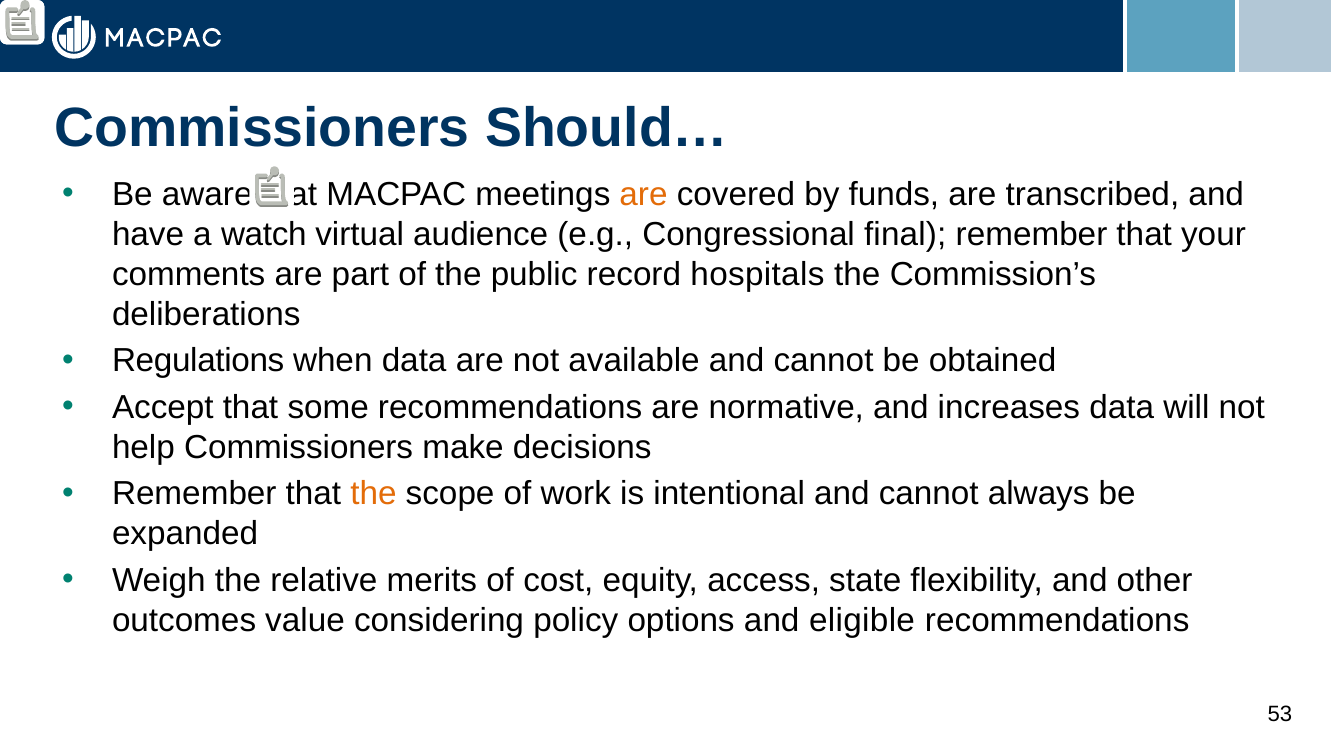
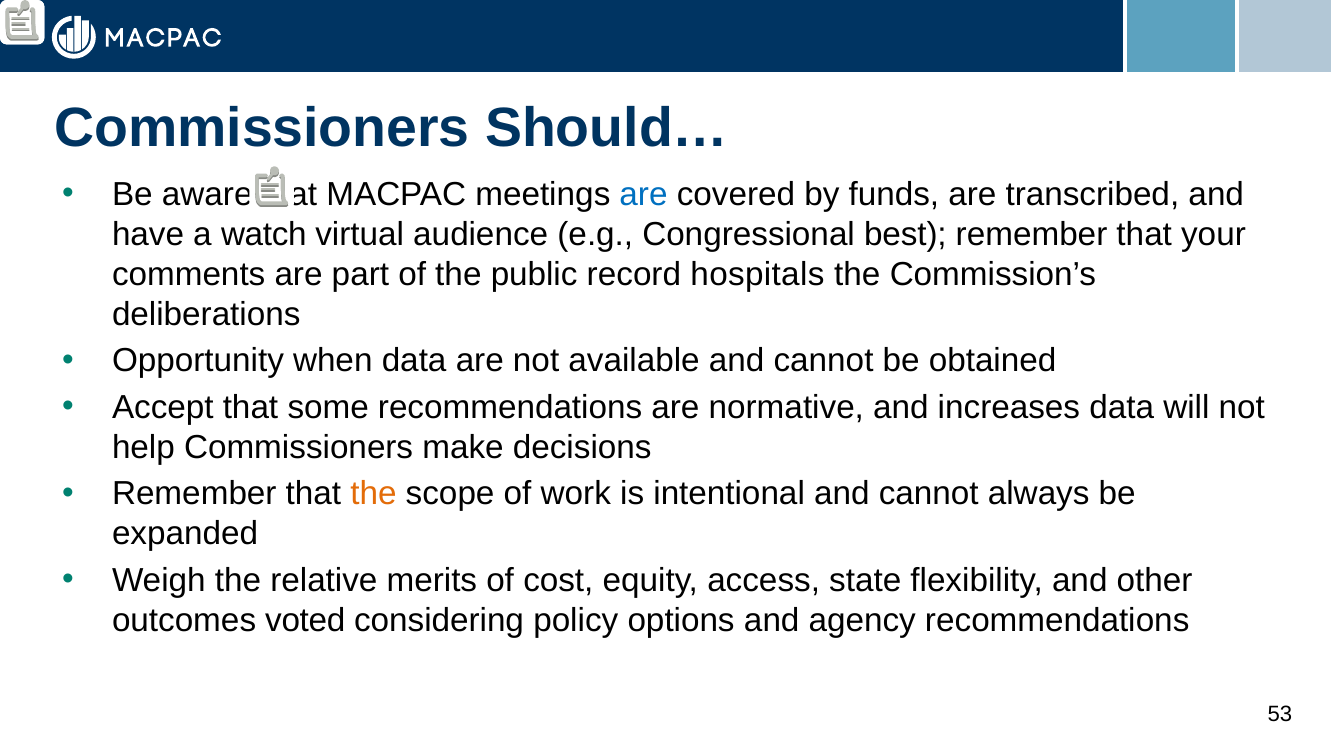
are colour: orange -> blue (644, 195)
final: final -> best (905, 235)
Regulations: Regulations -> Opportunity (198, 361)
value: value -> voted (305, 621)
eligible: eligible -> agency (862, 621)
